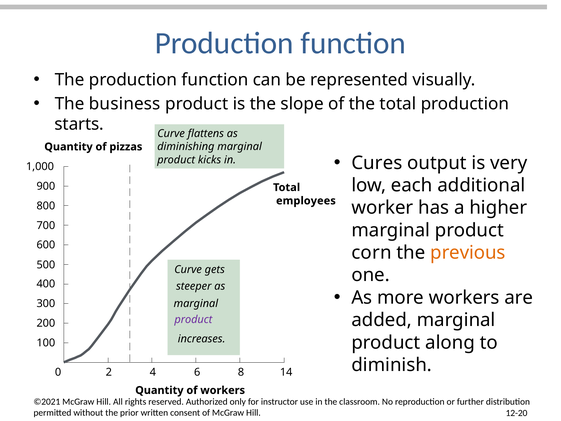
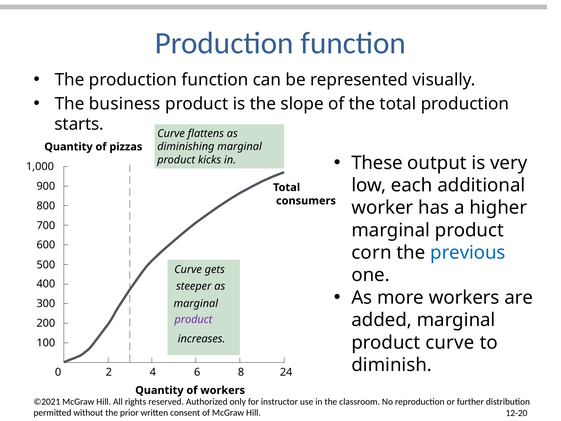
Cures: Cures -> These (377, 163)
employees: employees -> consumers (306, 201)
previous colour: orange -> blue (468, 253)
product along: along -> curve (450, 342)
14: 14 -> 24 (286, 372)
